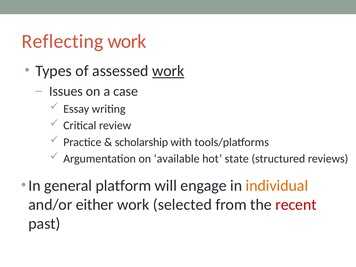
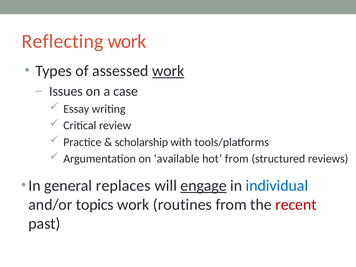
hot state: state -> from (237, 159)
platform: platform -> replaces (123, 186)
engage underline: none -> present (204, 186)
individual colour: orange -> blue (277, 186)
either: either -> topics (95, 205)
selected: selected -> routines (182, 205)
